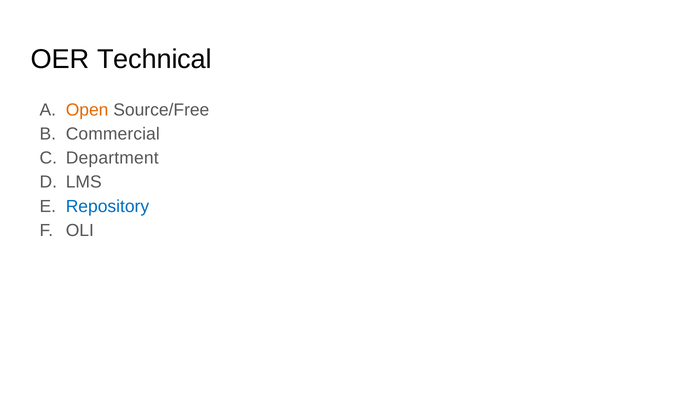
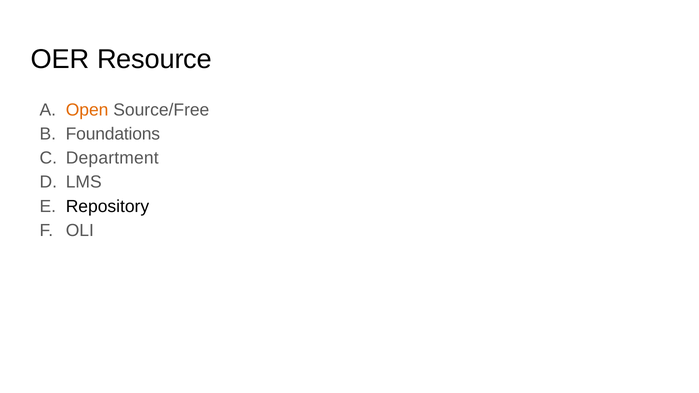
Technical: Technical -> Resource (154, 59)
Commercial: Commercial -> Foundations (113, 134)
Repository colour: blue -> black (107, 206)
